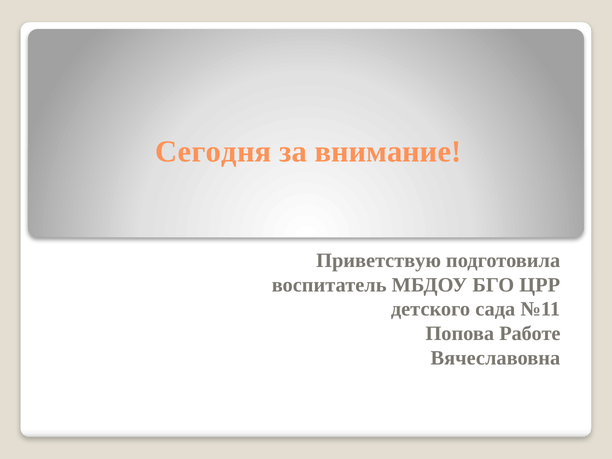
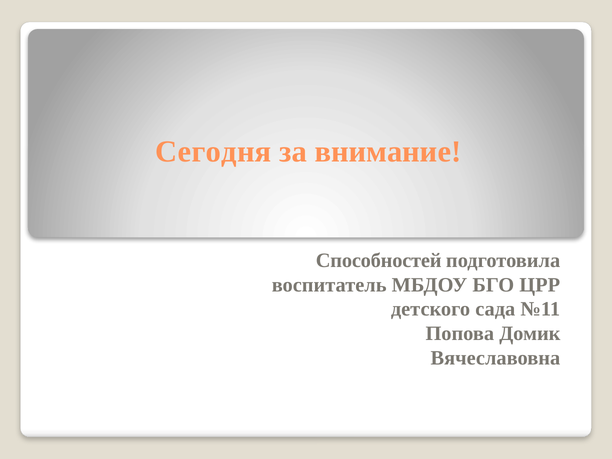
Приветствую: Приветствую -> Способностей (379, 260)
Работе: Работе -> Домик (530, 334)
